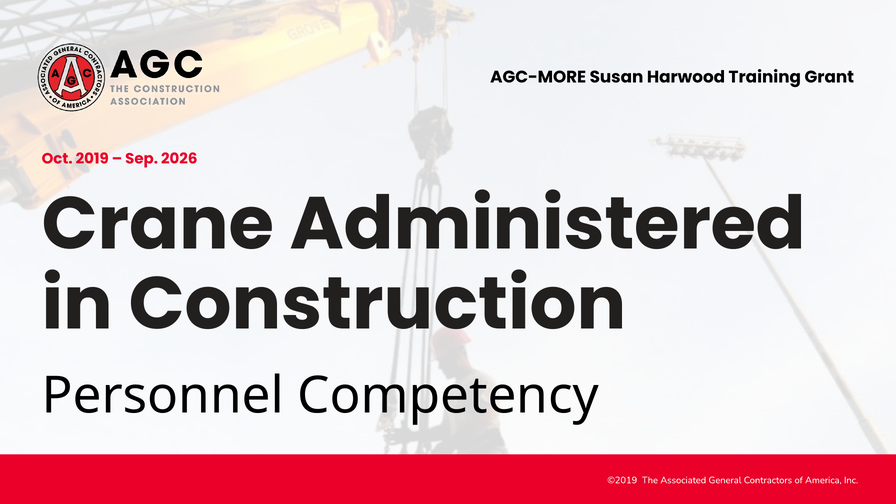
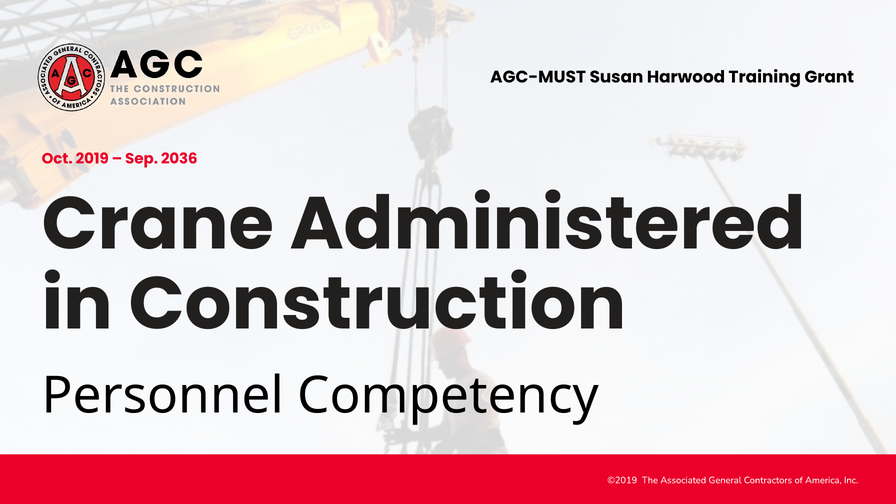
AGC-MORE: AGC-MORE -> AGC-MUST (538, 77)
2026: 2026 -> 2036 (179, 159)
